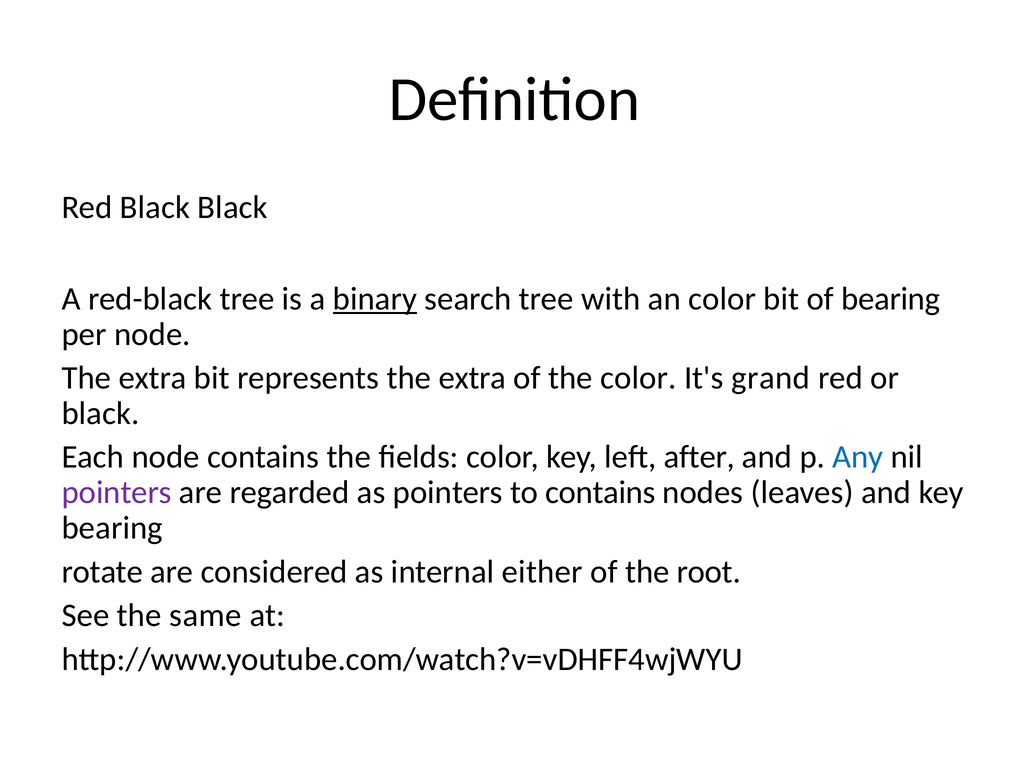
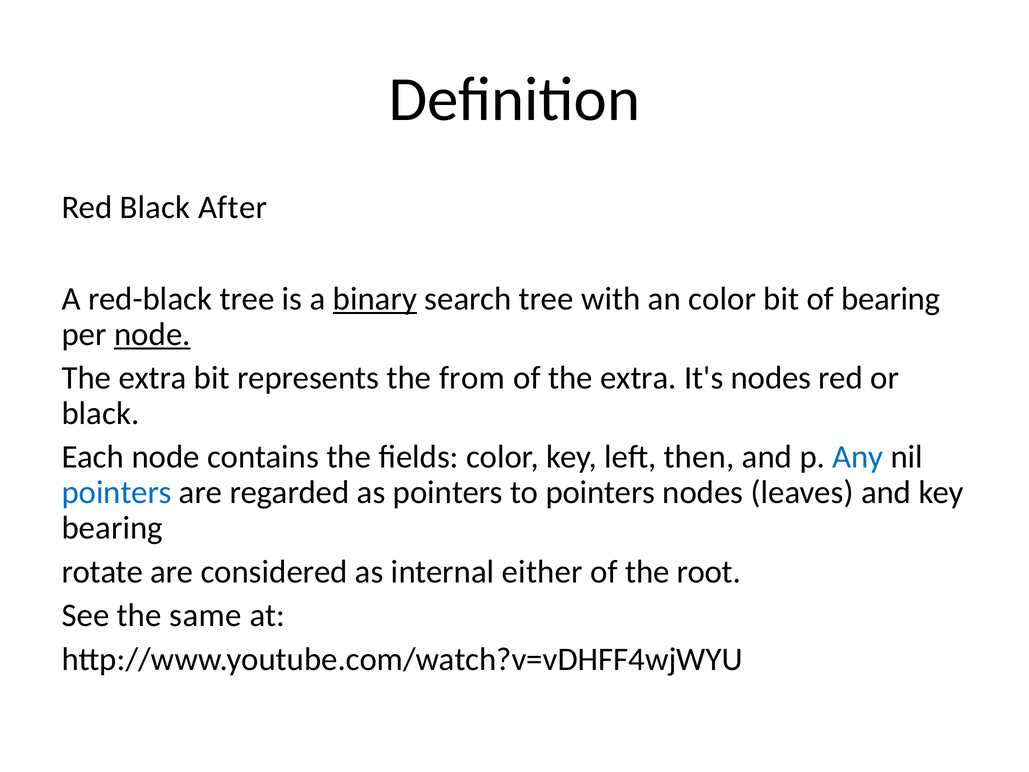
Black Black: Black -> After (233, 207)
node underline: none -> present (152, 334)
represents the extra: extra -> from (472, 378)
of the color: color -> extra (638, 378)
It's grand: grand -> nodes (771, 378)
after: after -> then (699, 457)
pointers colour: purple -> blue (117, 492)
to contains: contains -> pointers (600, 492)
